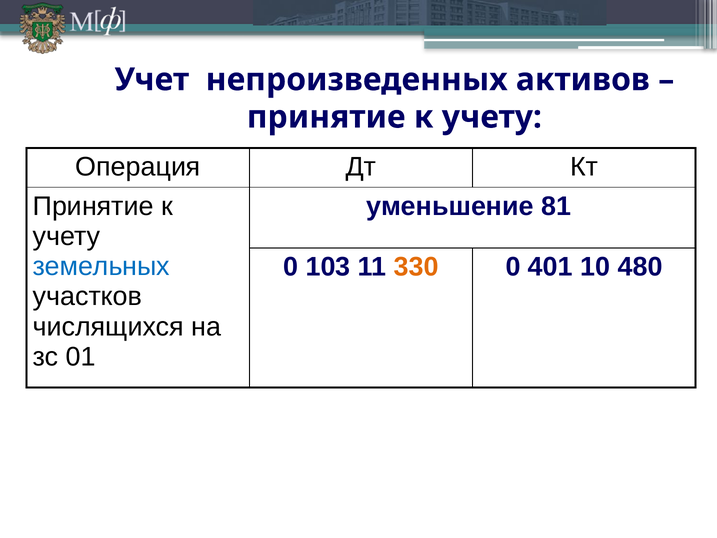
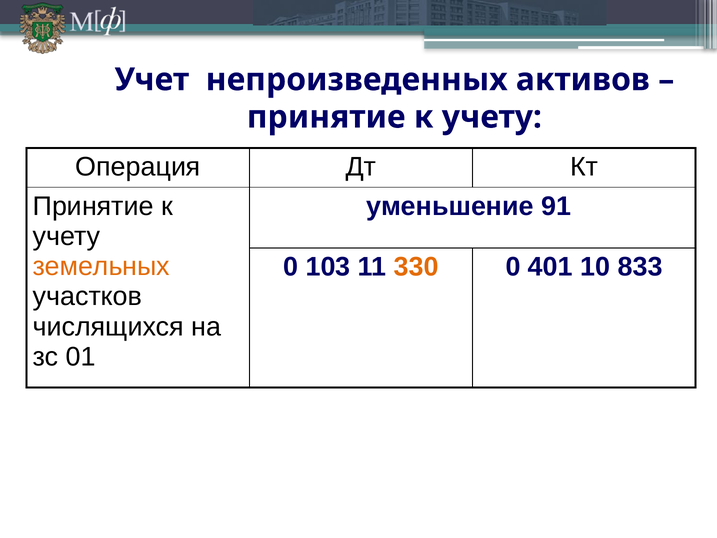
81: 81 -> 91 (556, 206)
земельных colour: blue -> orange (101, 266)
480: 480 -> 833 (640, 267)
